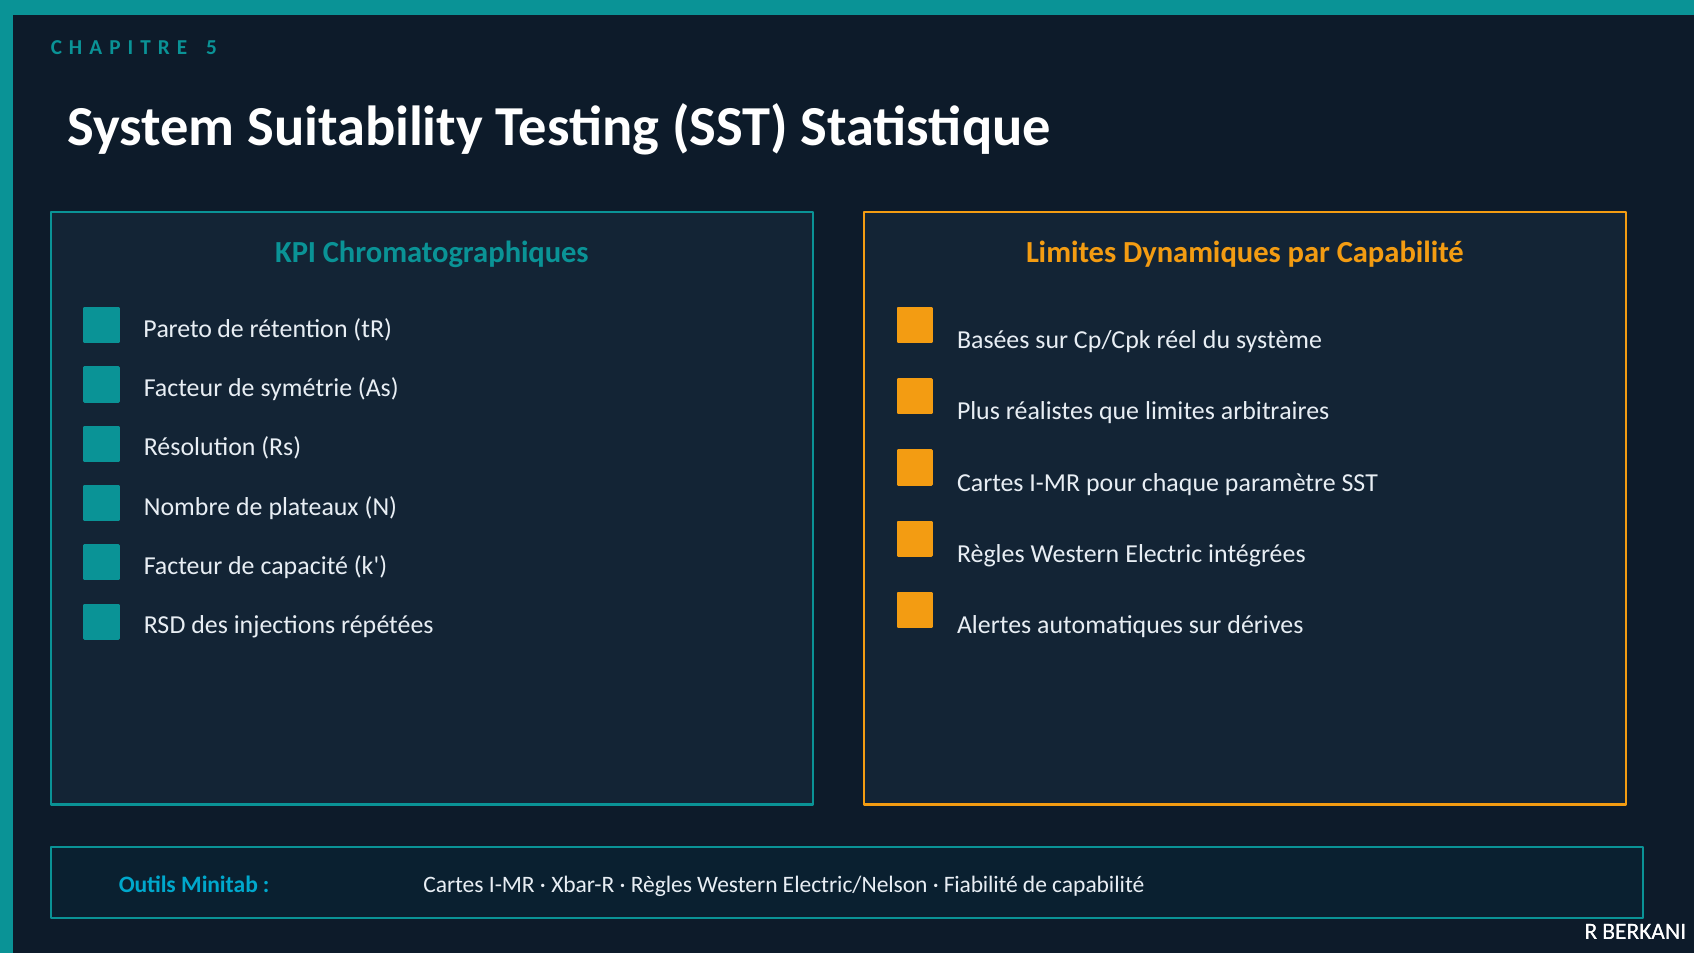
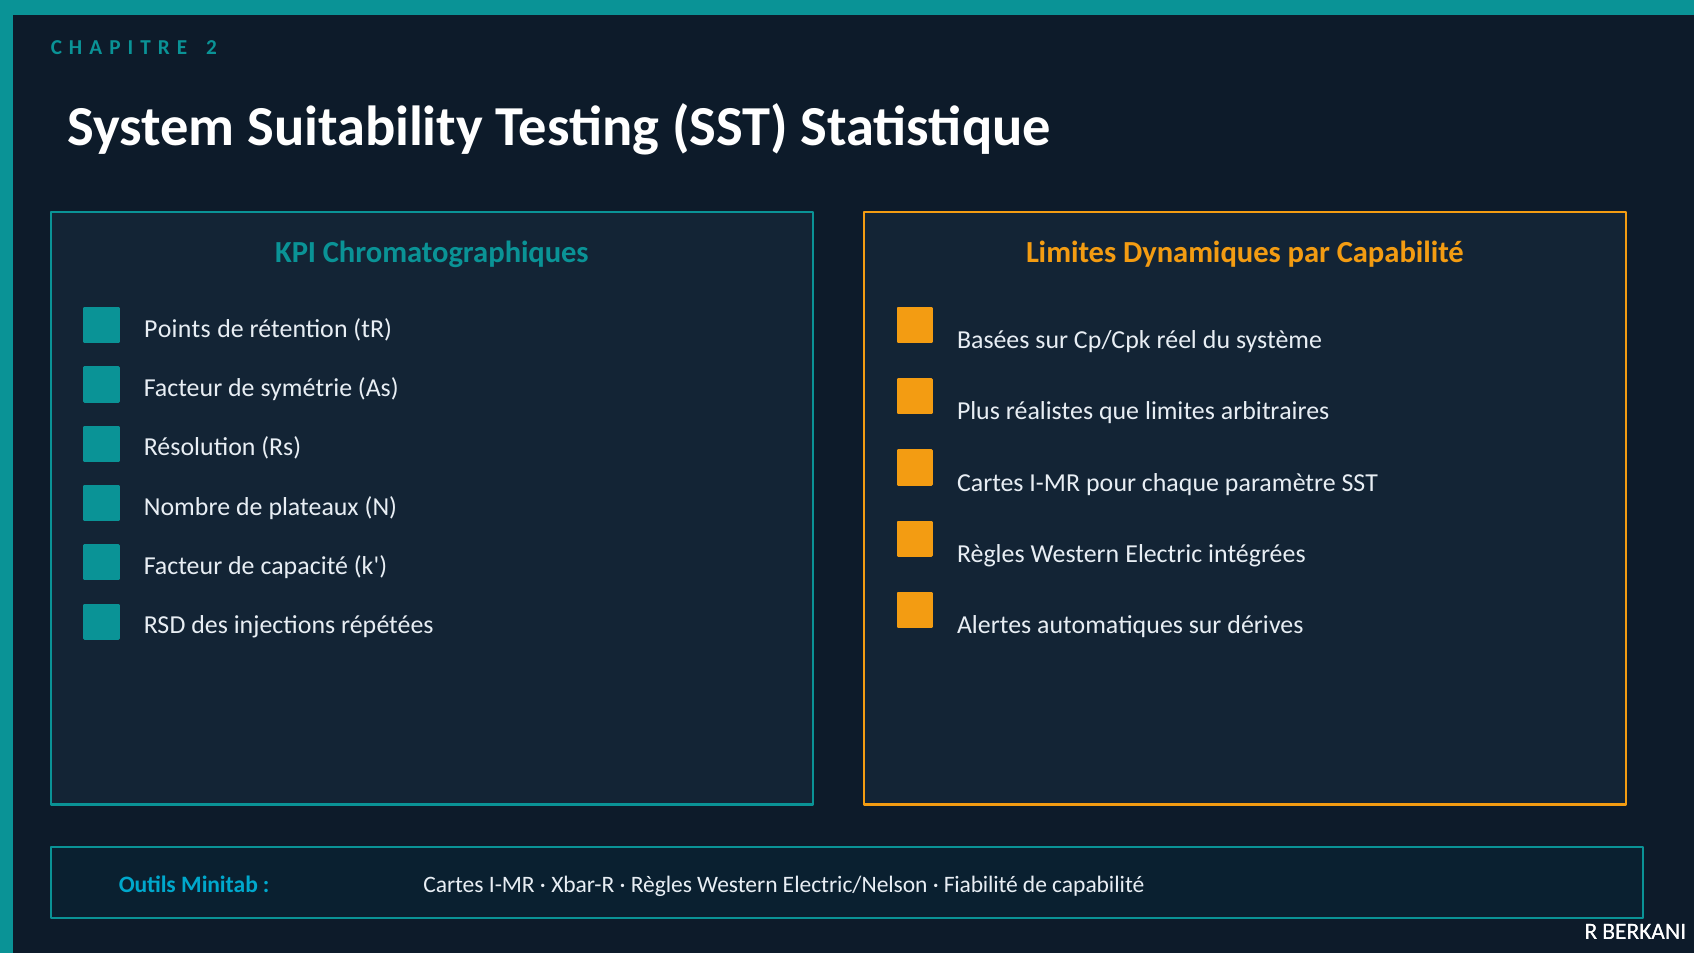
5: 5 -> 2 (212, 47)
Pareto: Pareto -> Points (177, 329)
